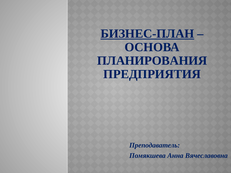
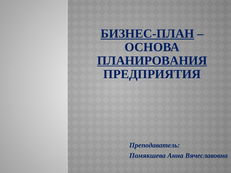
ПЛАНИРОВАНИЯ underline: none -> present (152, 61)
